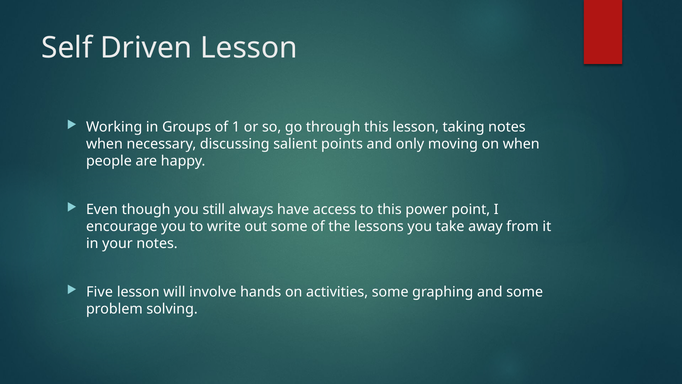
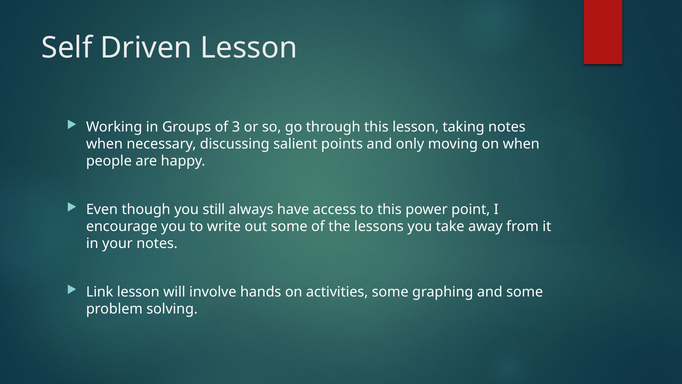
1: 1 -> 3 (236, 127)
Five: Five -> Link (100, 292)
